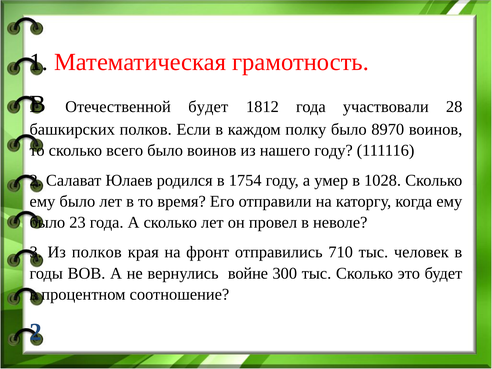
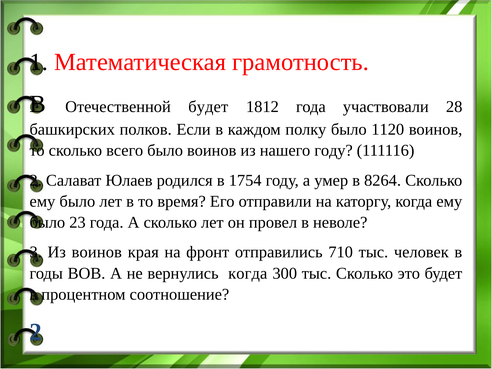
8970: 8970 -> 1120 (388, 129)
1028: 1028 -> 8264 (383, 180)
Из полков: полков -> воинов (97, 252)
вернулись войне: войне -> когда (248, 273)
